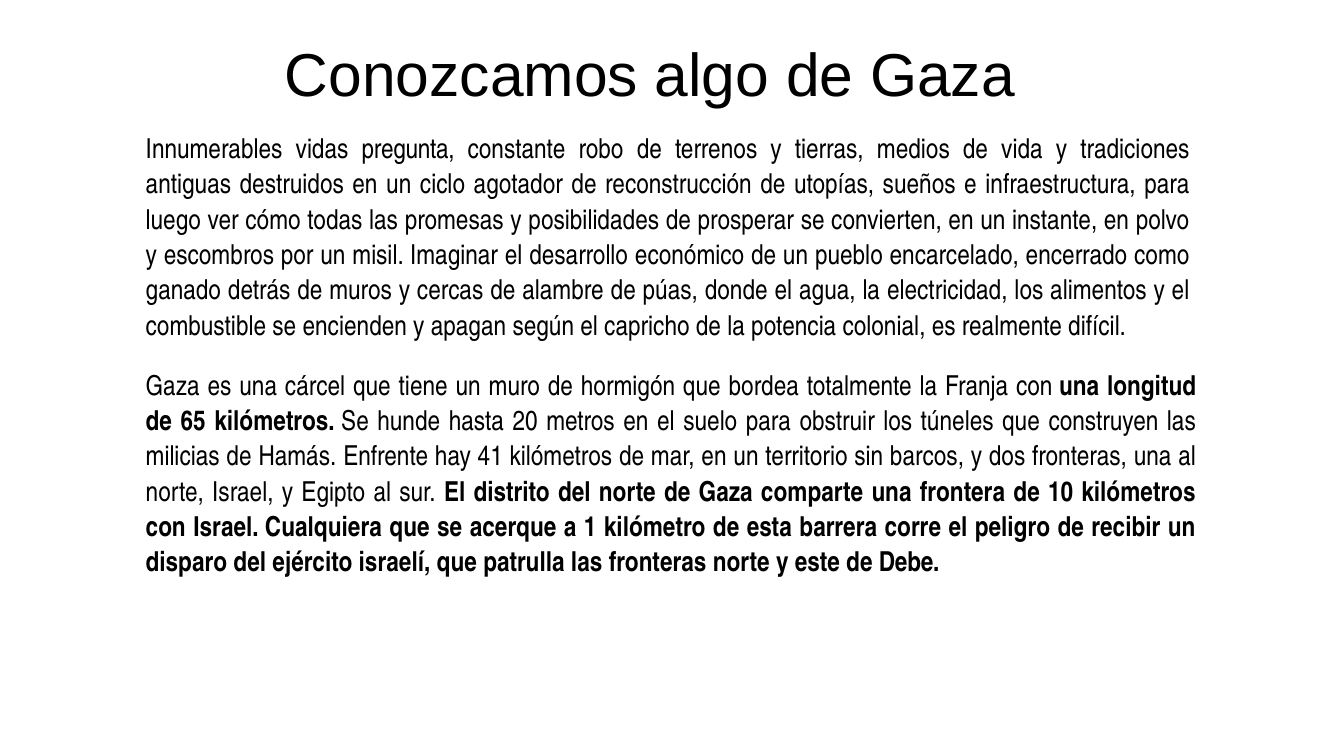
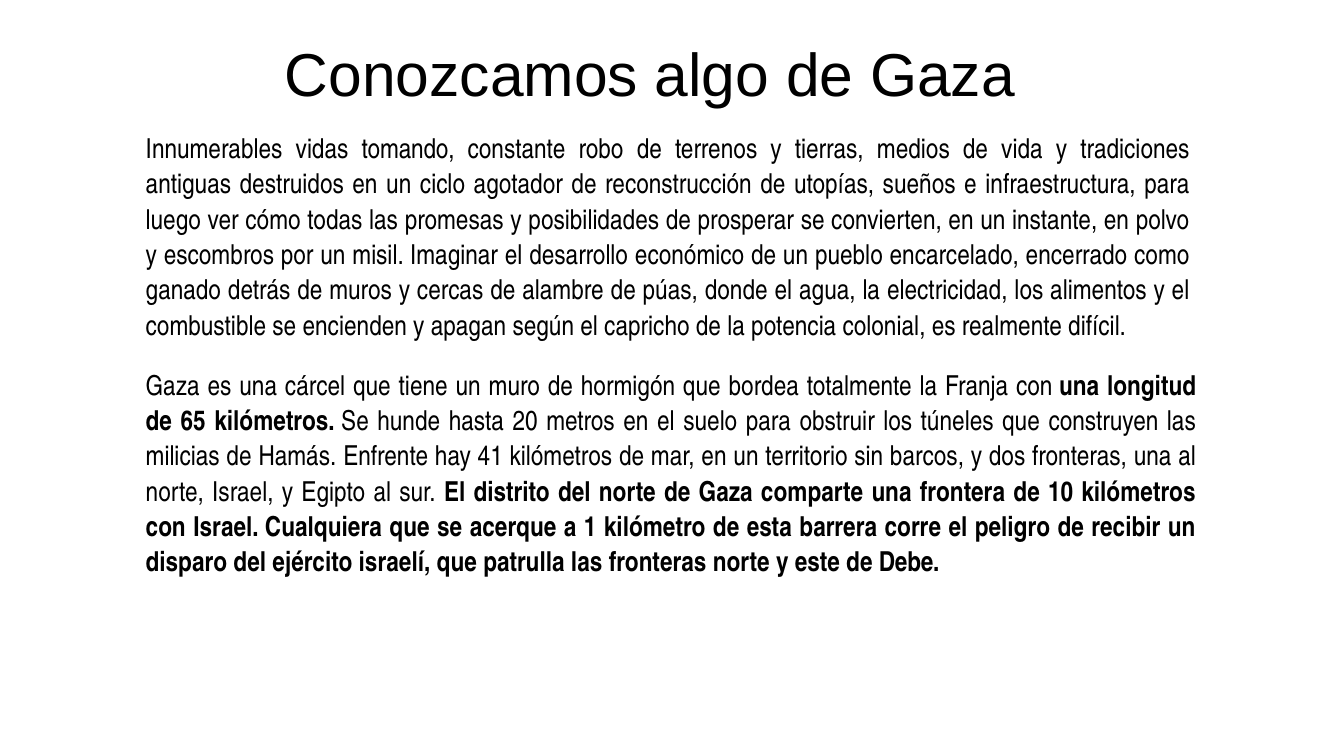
pregunta: pregunta -> tomando (408, 149)
